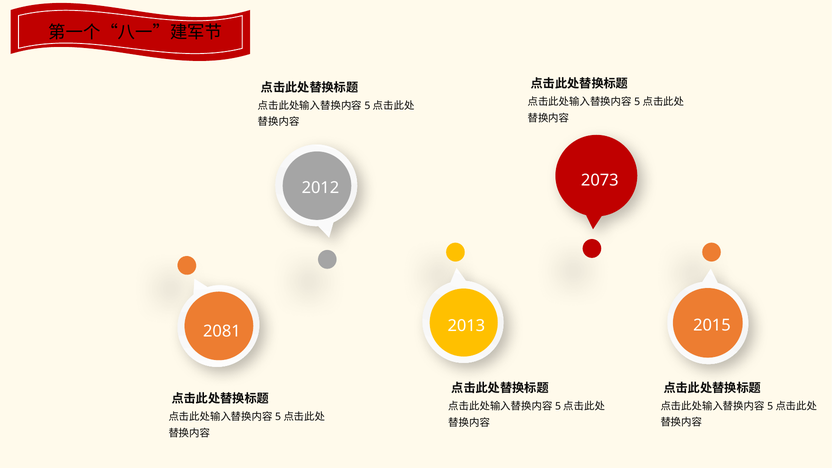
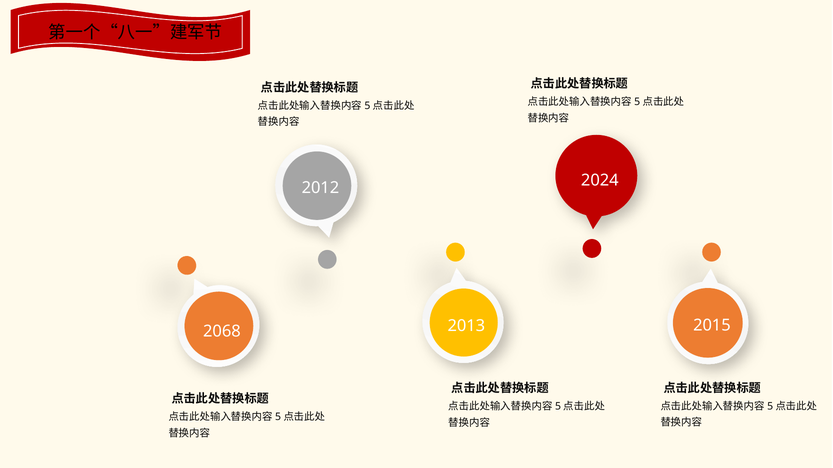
2073: 2073 -> 2024 (600, 181)
2081: 2081 -> 2068 (222, 332)
